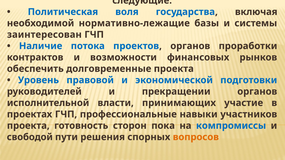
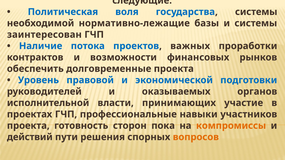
государства включая: включая -> системы (256, 12)
проектов органов: органов -> важных (190, 46)
прекращении: прекращении -> оказываемых (176, 92)
компромиссы colour: blue -> orange (231, 126)
свободой: свободой -> действий (30, 137)
